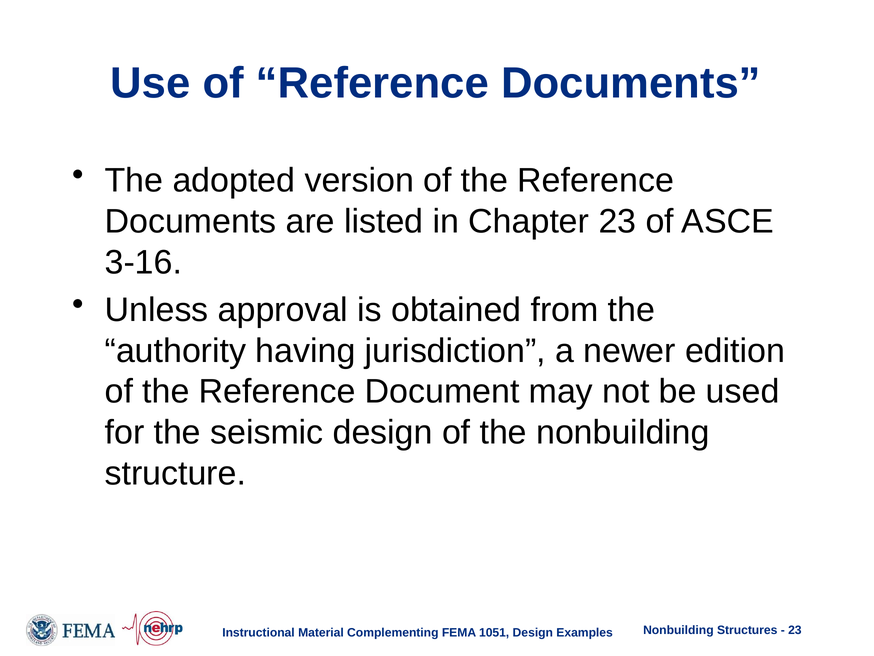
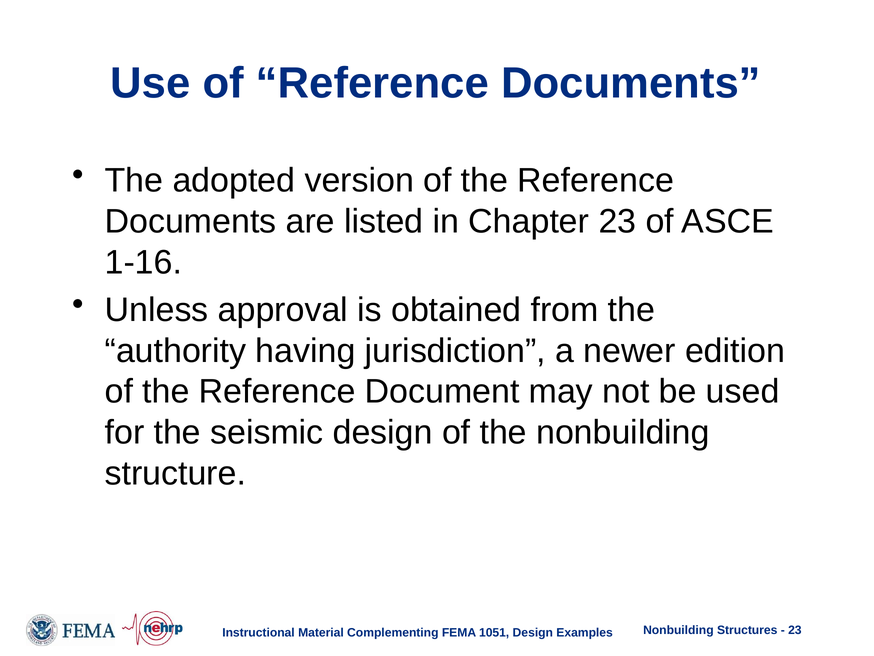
3-16: 3-16 -> 1-16 (143, 262)
